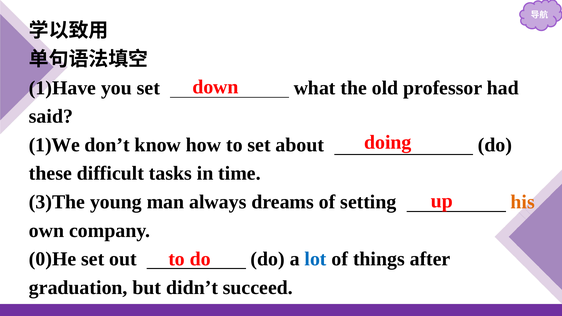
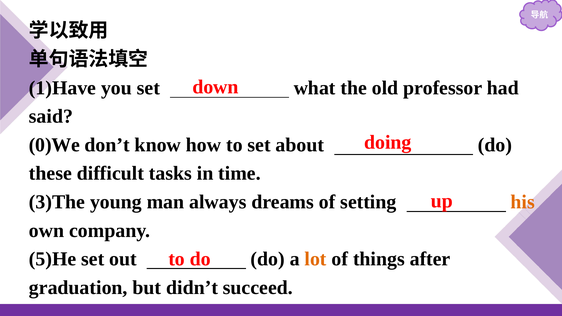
1)We: 1)We -> 0)We (54, 145)
0)He: 0)He -> 5)He (53, 259)
lot colour: blue -> orange (316, 259)
